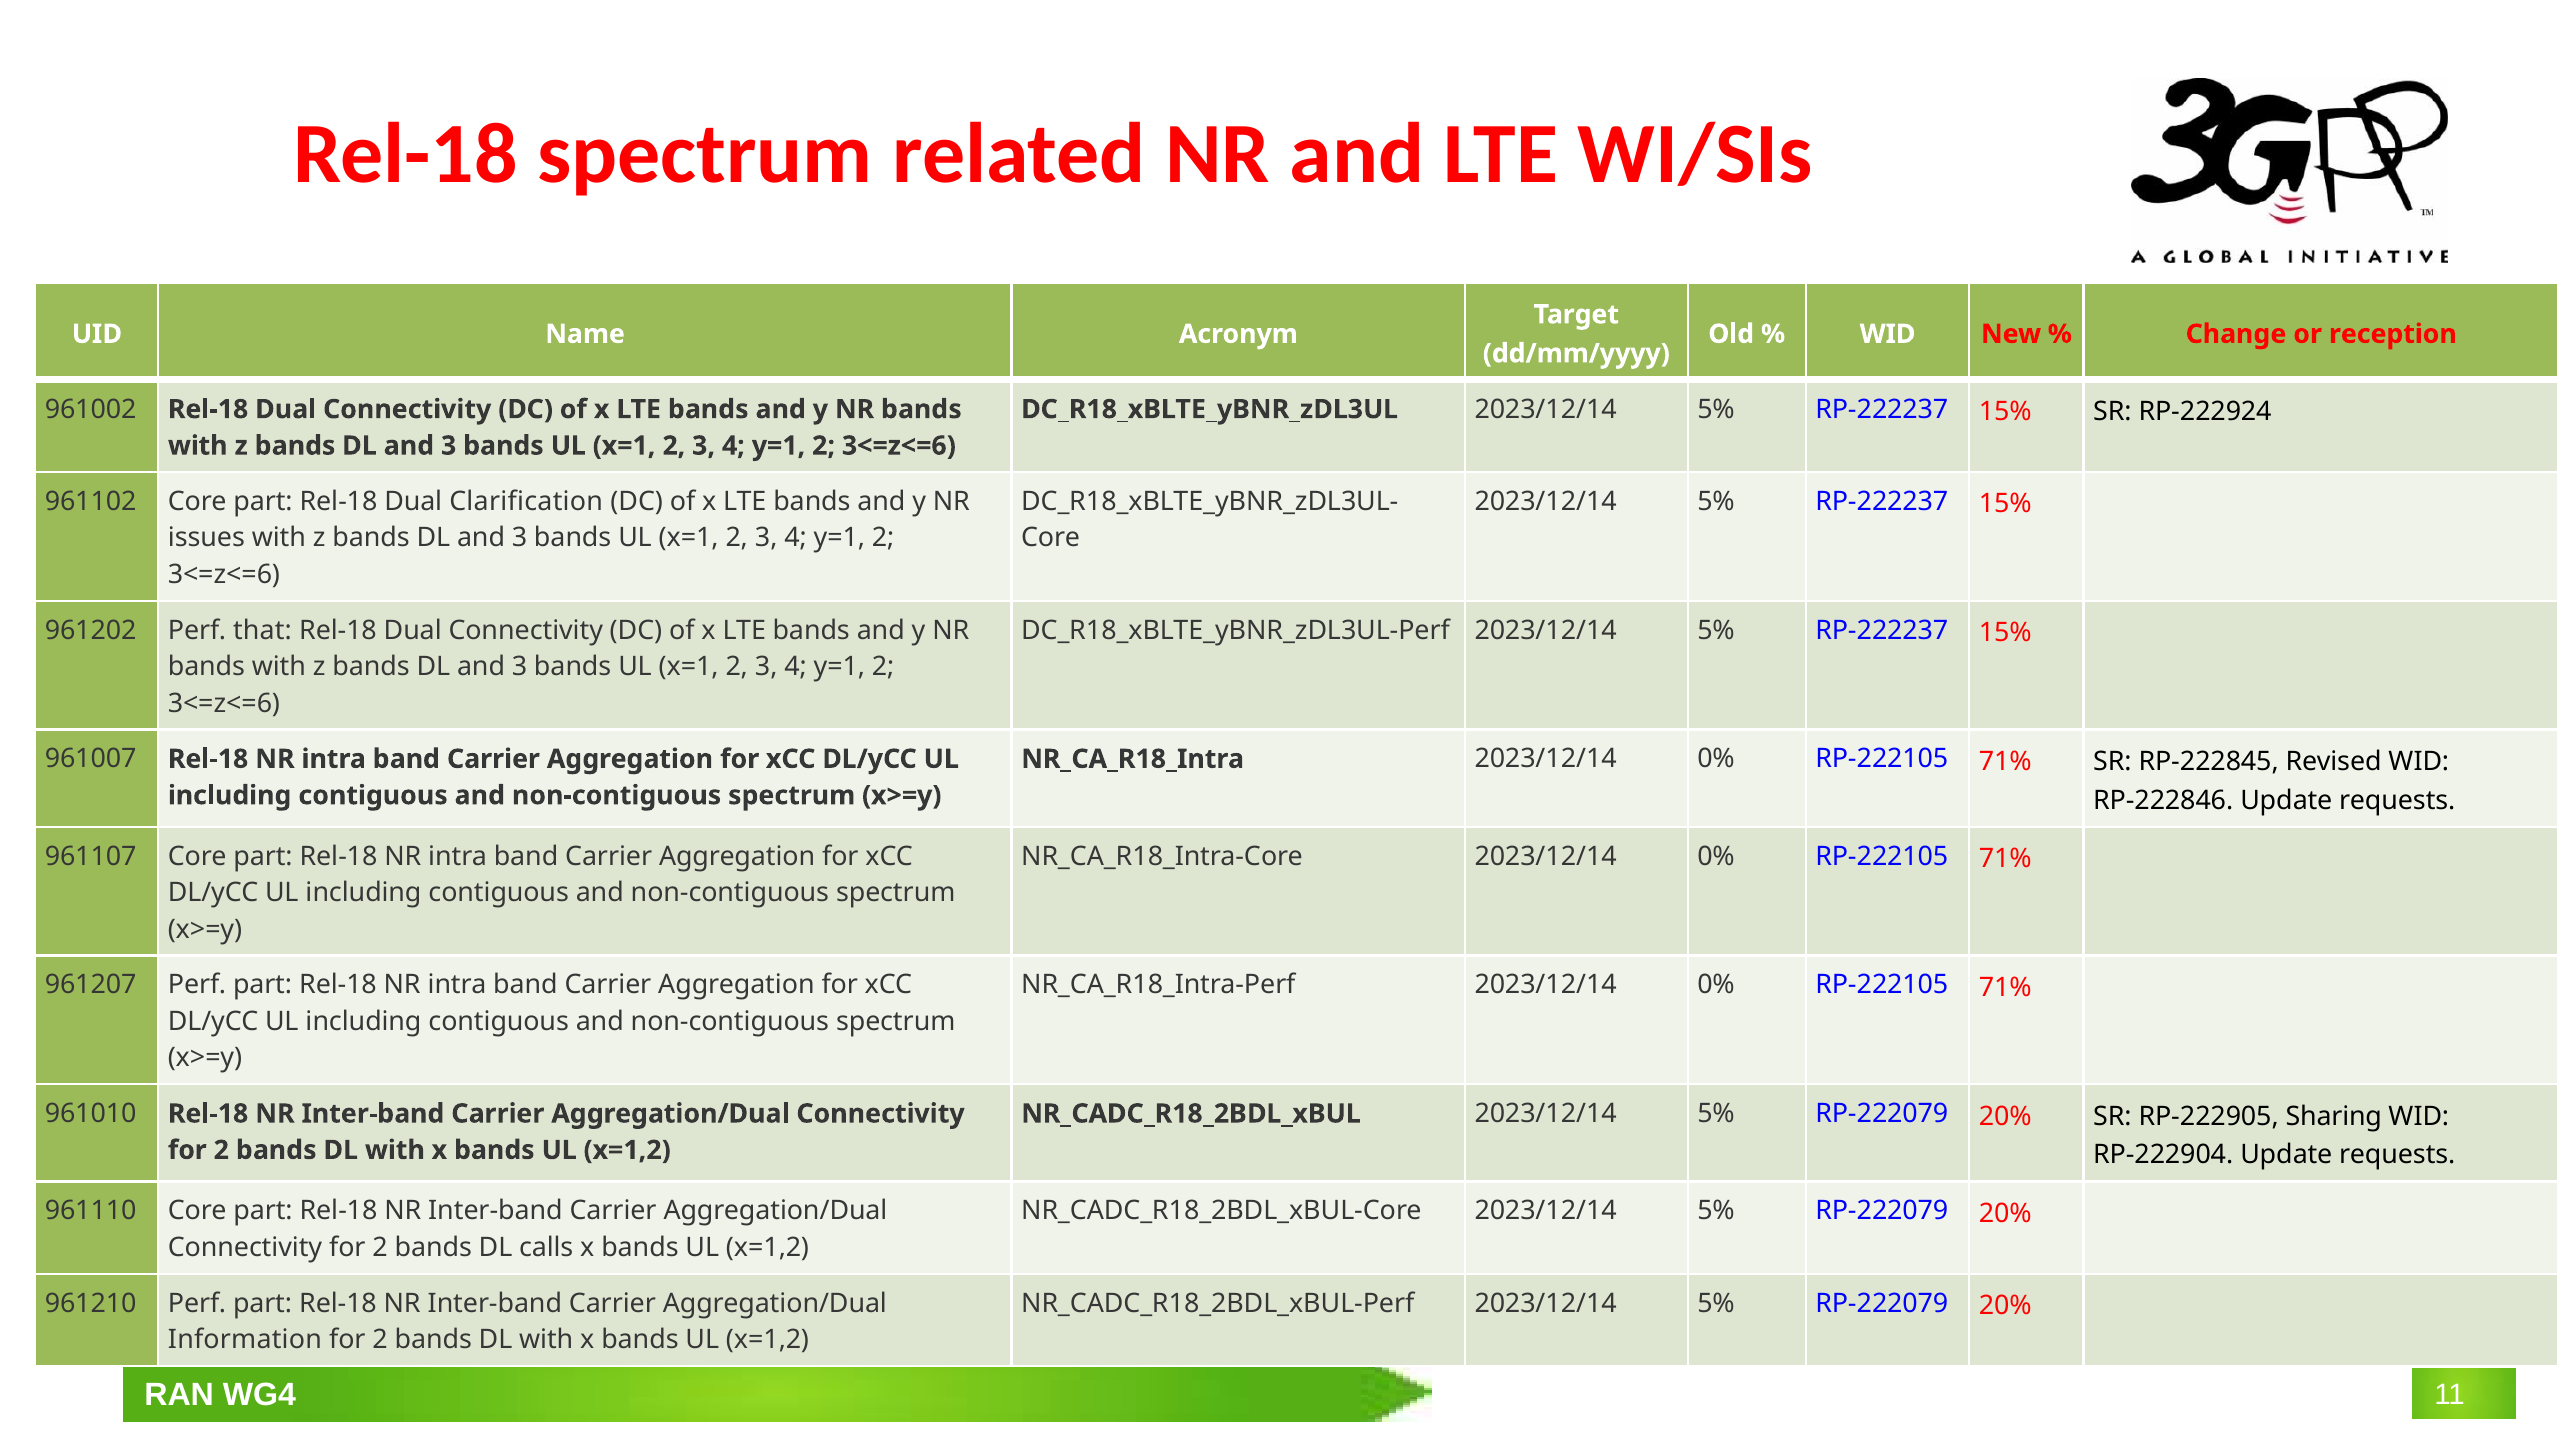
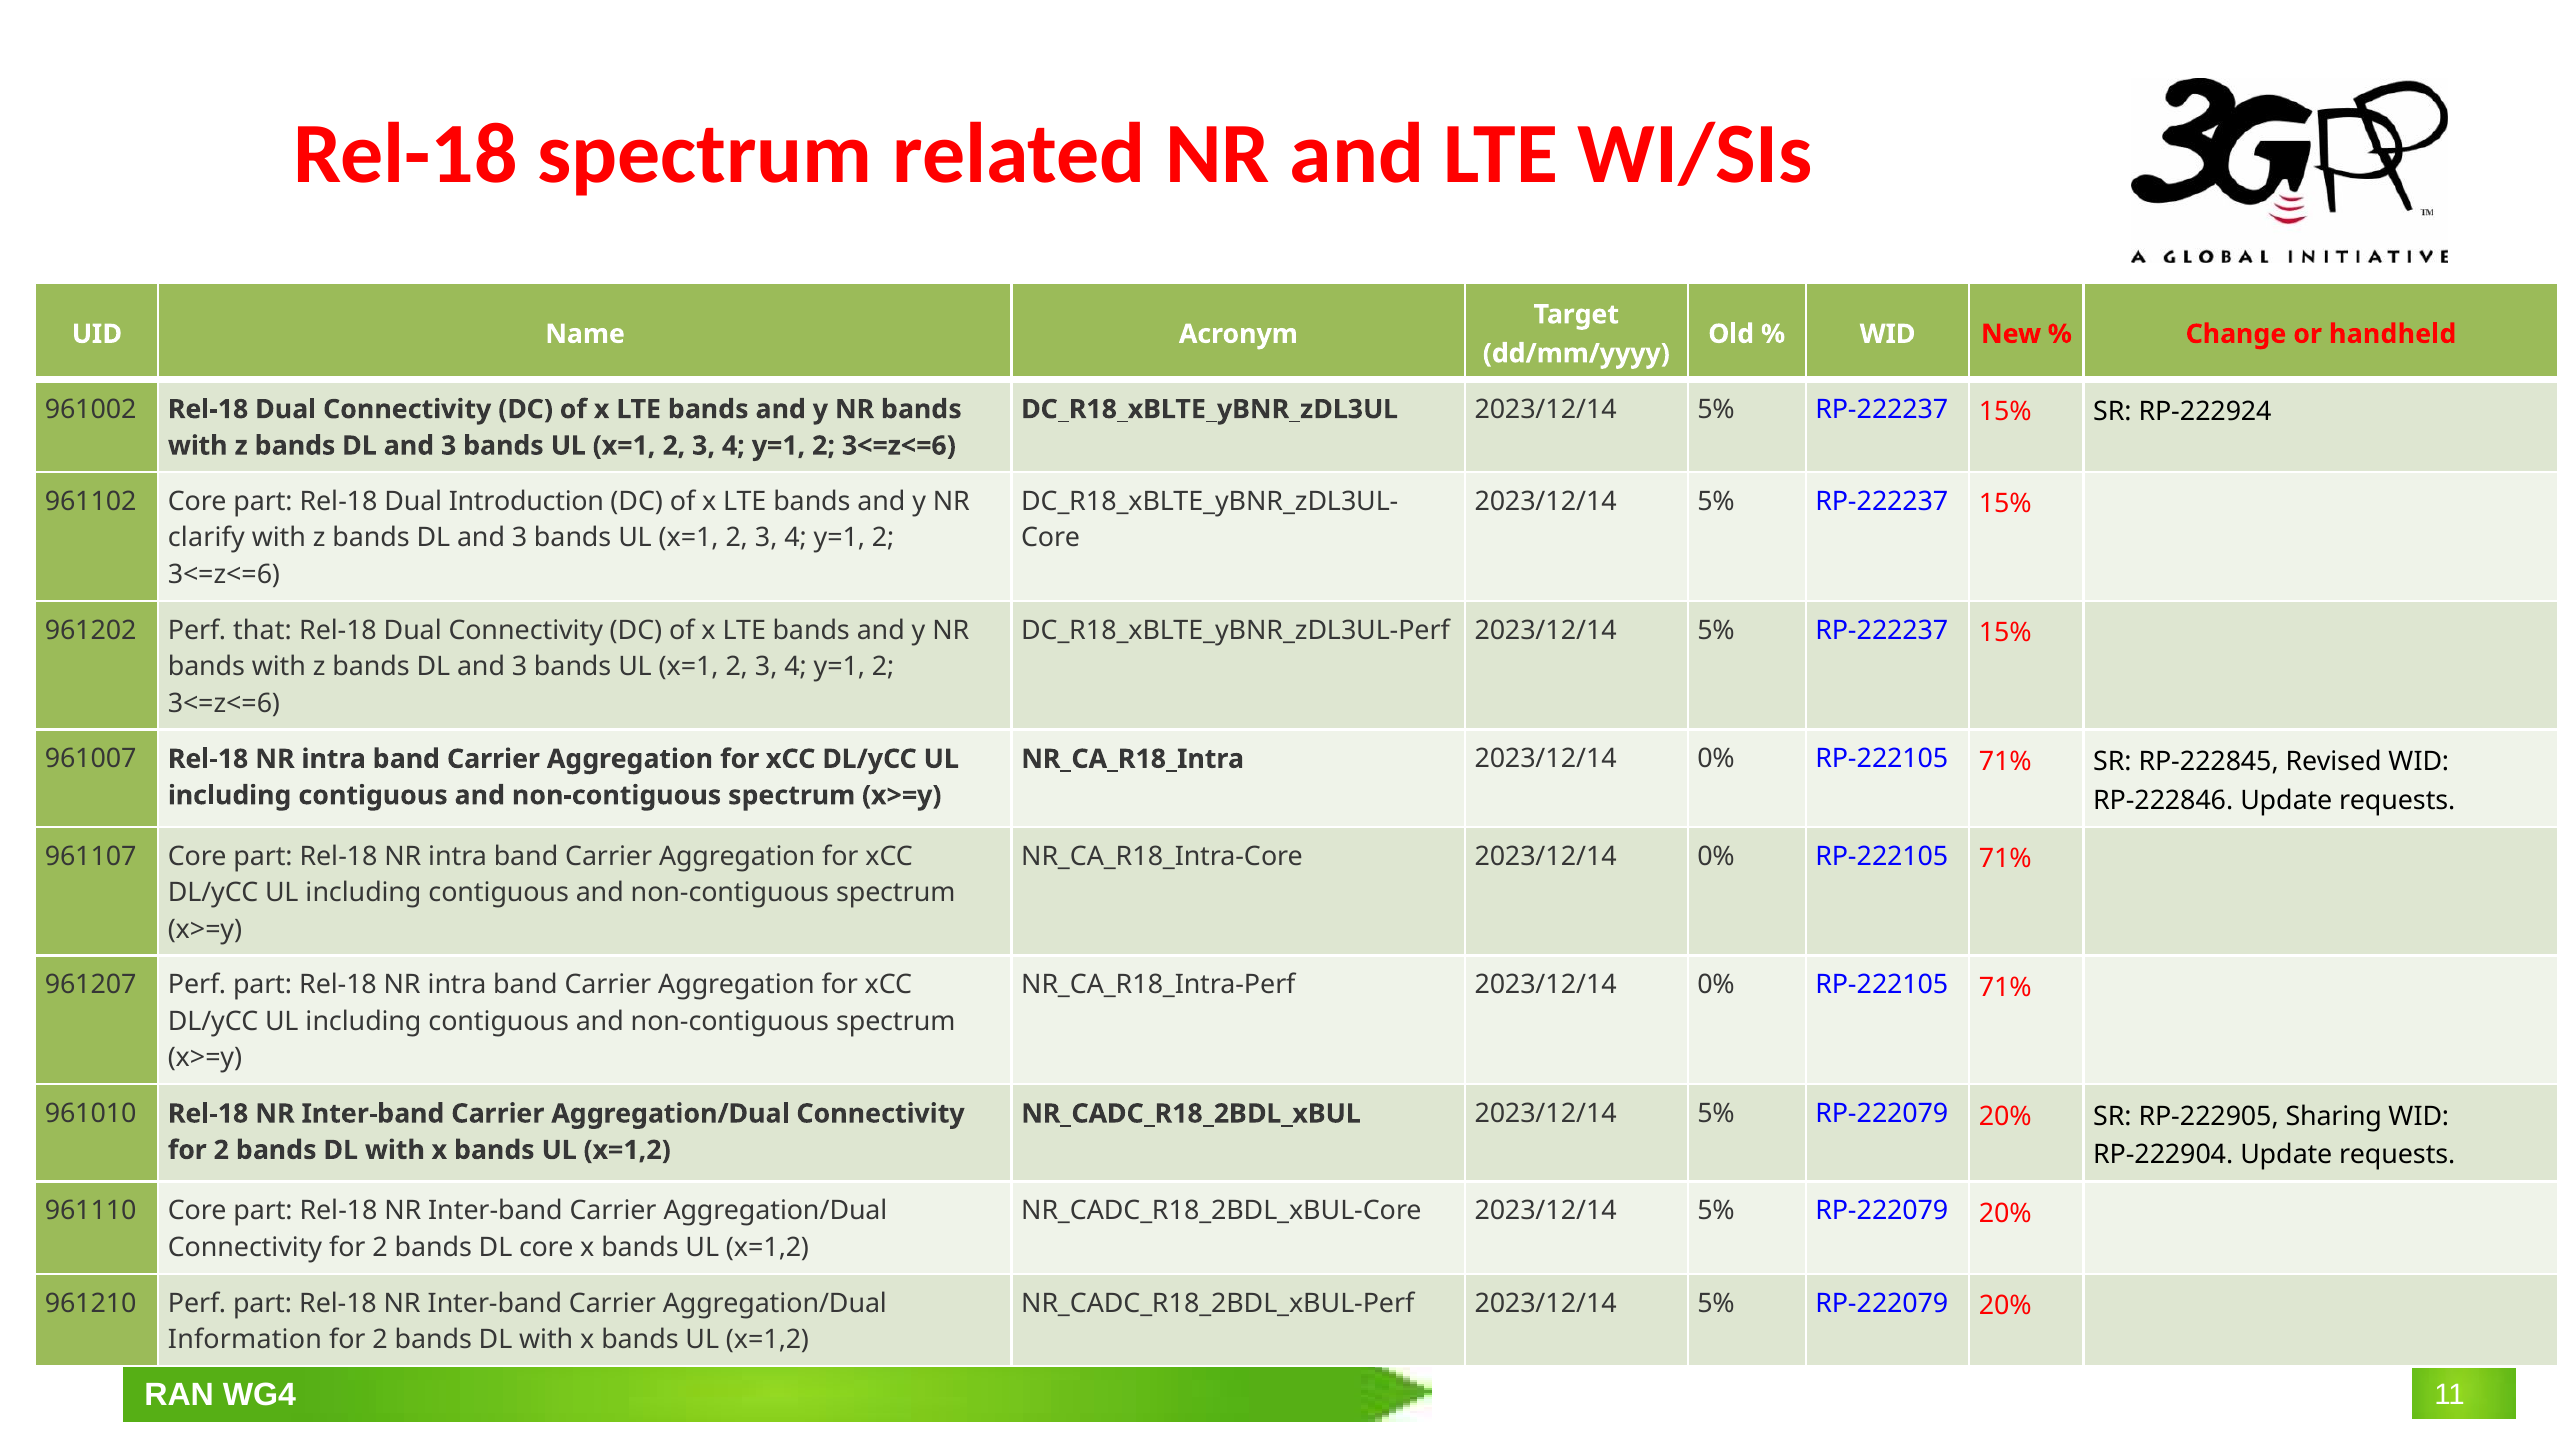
reception: reception -> handheld (2393, 334)
Clarification: Clarification -> Introduction (526, 502)
issues: issues -> clarify (206, 538)
DL calls: calls -> core (546, 1247)
